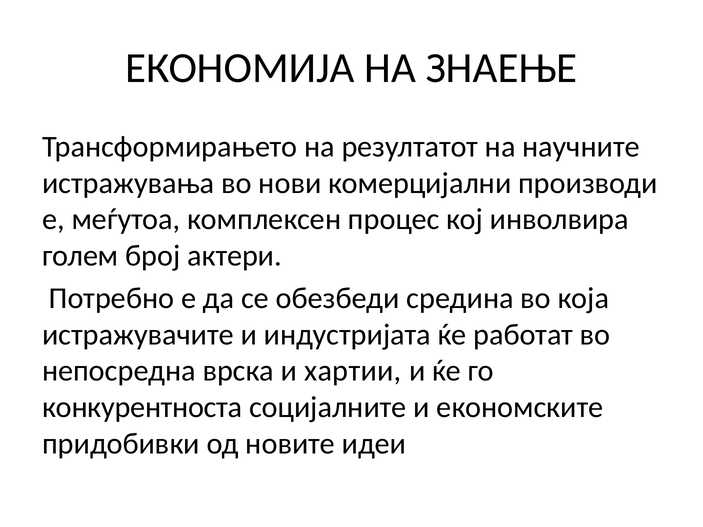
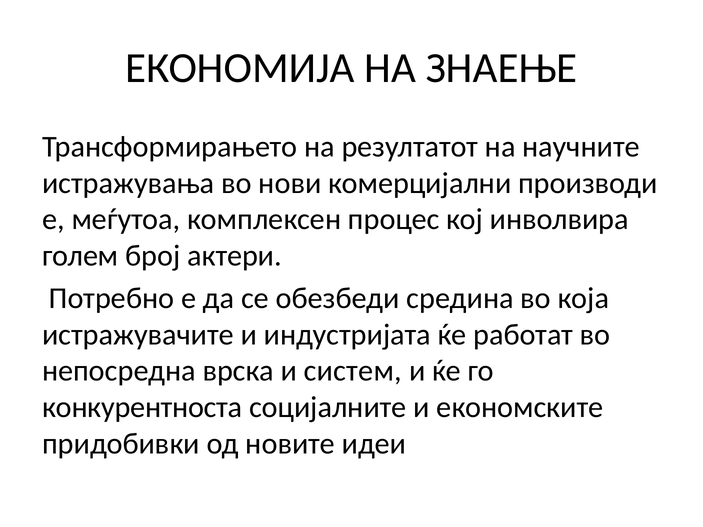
хартии: хартии -> систем (353, 371)
